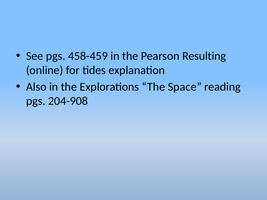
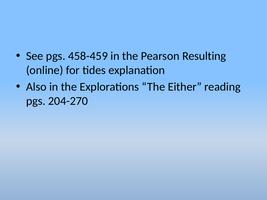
Space: Space -> Either (185, 87)
204-908: 204-908 -> 204-270 (68, 101)
